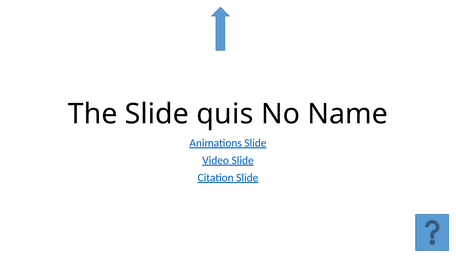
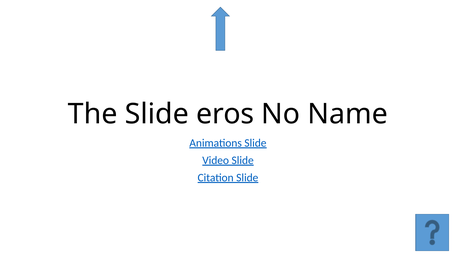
quis: quis -> eros (225, 114)
